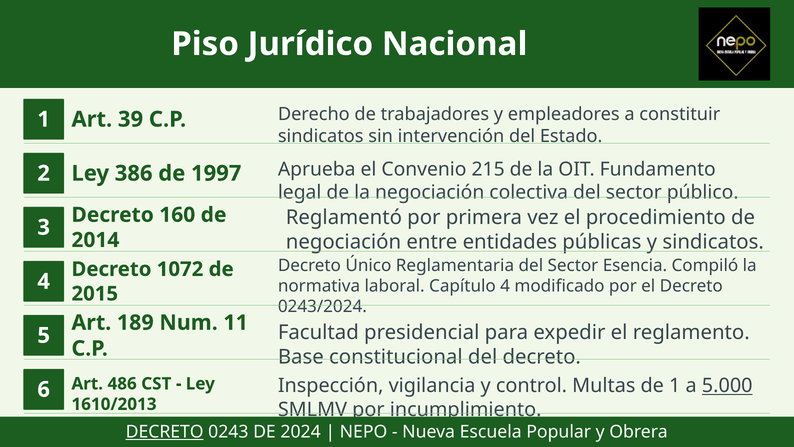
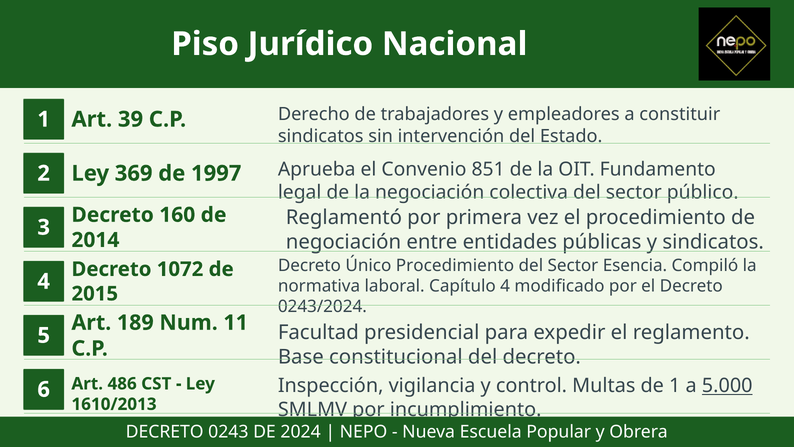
386: 386 -> 369 (134, 173)
215: 215 -> 851 (488, 169)
Único Reglamentaria: Reglamentaria -> Procedimiento (455, 265)
DECRETO underline: present -> none (165, 432)
